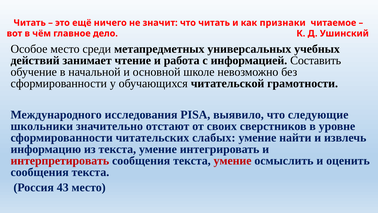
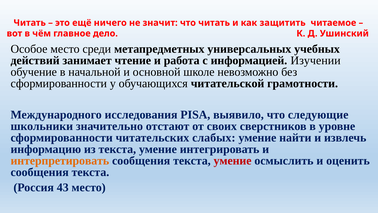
признаки: признаки -> защитить (283, 23)
Составить: Составить -> Изучении (316, 60)
интерпретировать colour: red -> orange (60, 161)
